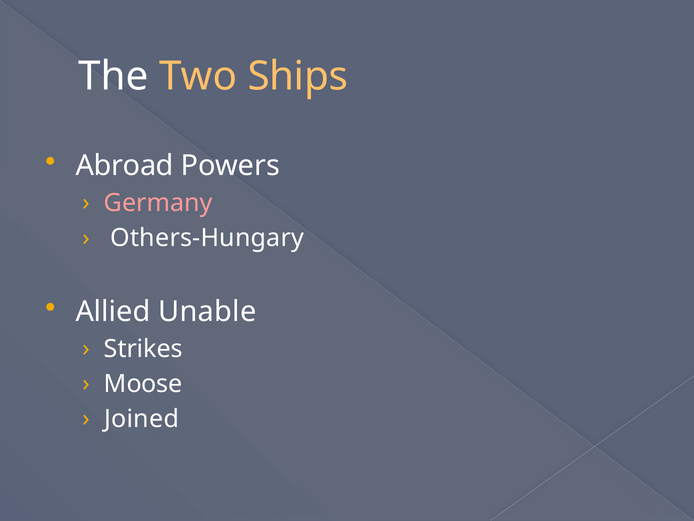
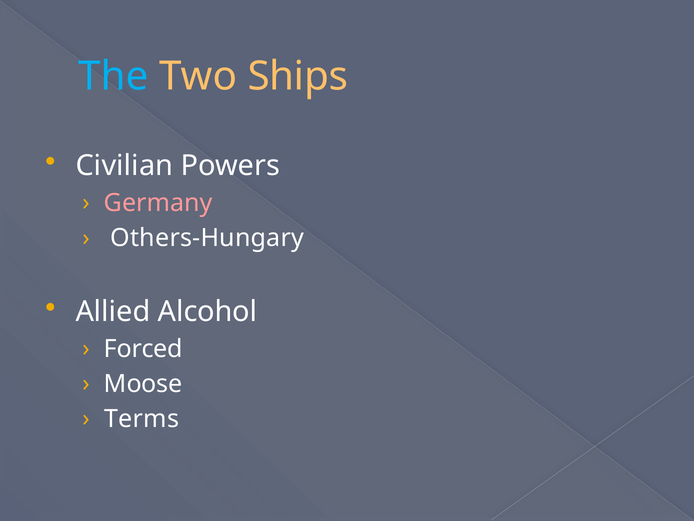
The colour: white -> light blue (113, 76)
Abroad: Abroad -> Civilian (124, 166)
Unable: Unable -> Alcohol (208, 311)
Strikes: Strikes -> Forced (143, 348)
Joined: Joined -> Terms (142, 419)
